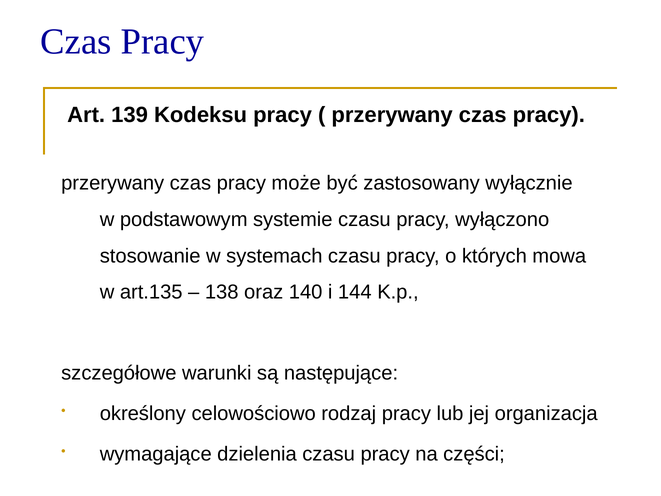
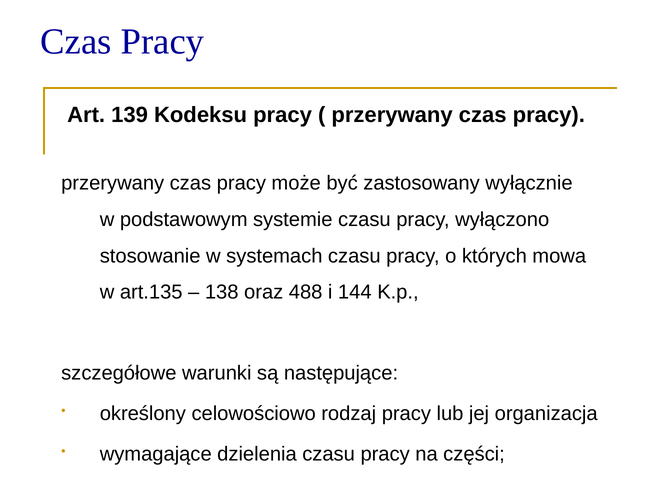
140: 140 -> 488 (306, 292)
